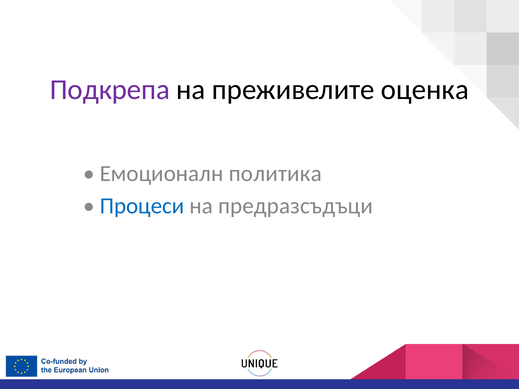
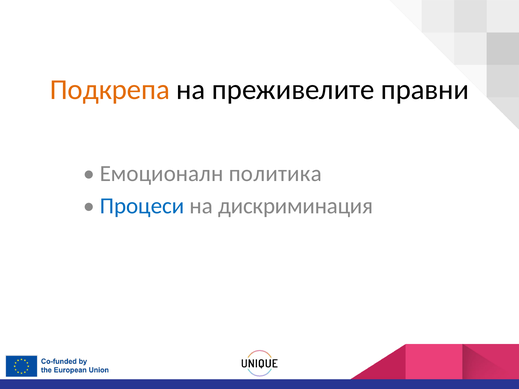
Подкрепа colour: purple -> orange (110, 90)
оценка: оценка -> правни (425, 90)
предразсъдъци: предразсъдъци -> дискриминация (296, 206)
